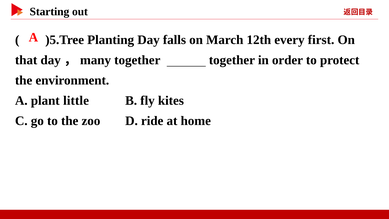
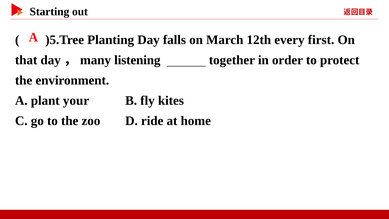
together: together -> listening (137, 60)
little: little -> your (76, 100)
